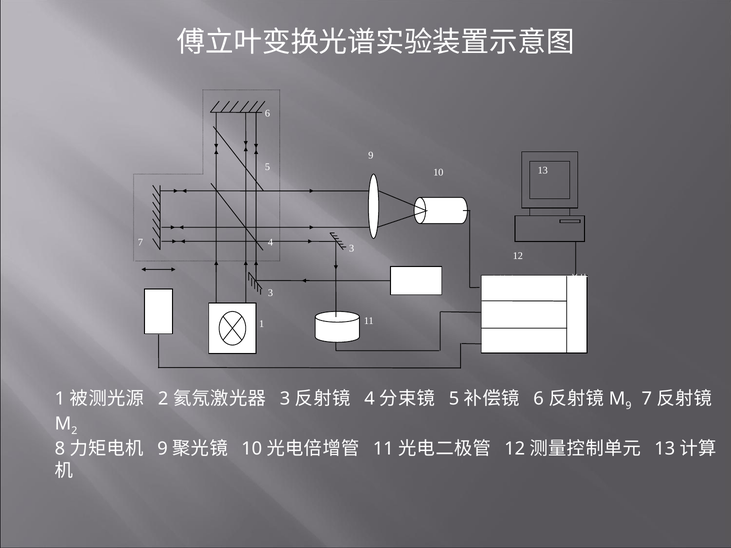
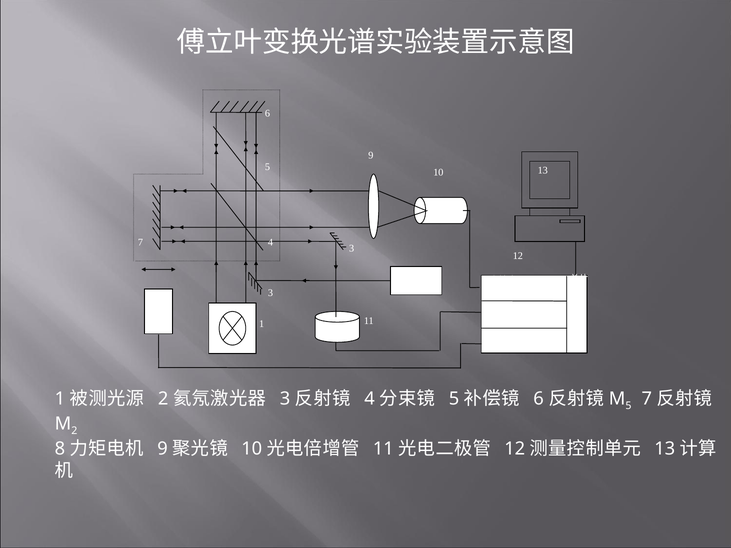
9: 9 -> 5 (628, 406)
